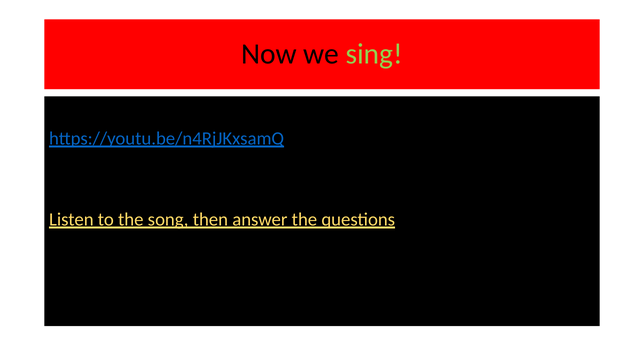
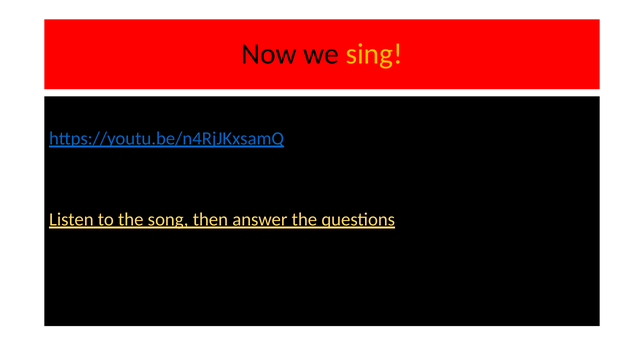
sing colour: light green -> yellow (374, 54)
